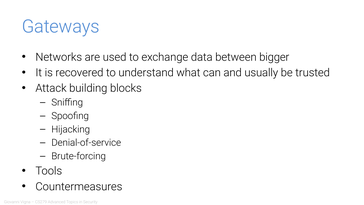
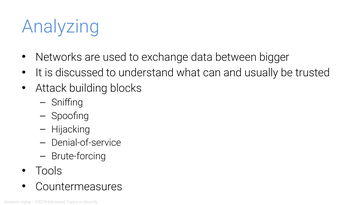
Gateways: Gateways -> Analyzing (61, 27)
recovered: recovered -> discussed (79, 73)
